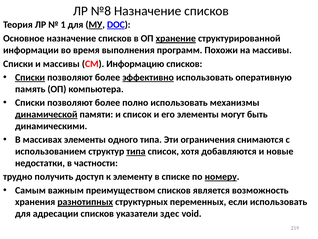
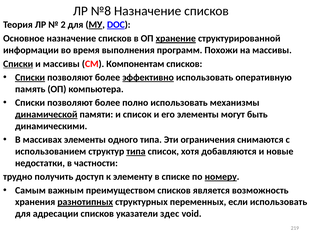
1: 1 -> 2 (63, 25)
Списки underline: none -> present (18, 64)
Информацию: Информацию -> Компонентам (135, 64)
